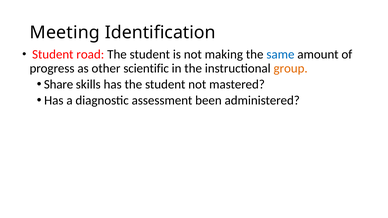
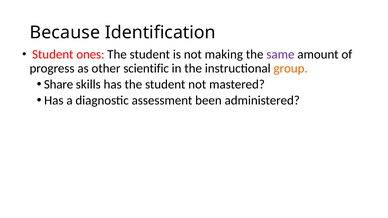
Meeting: Meeting -> Because (65, 33)
road: road -> ones (90, 54)
same colour: blue -> purple (280, 54)
